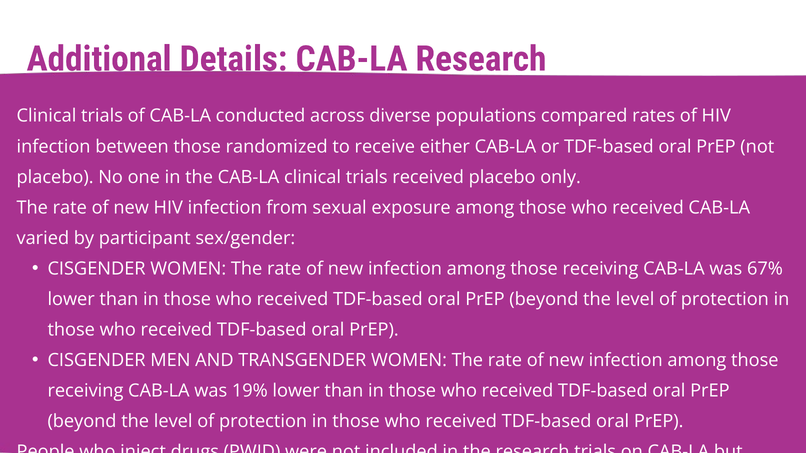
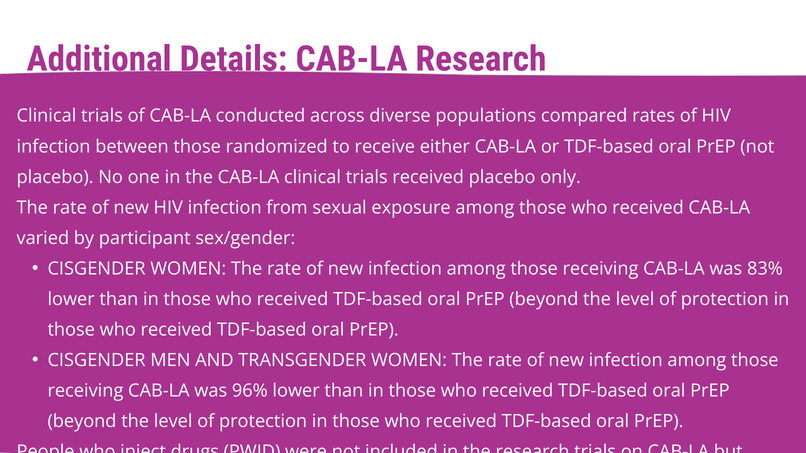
67%: 67% -> 83% (765, 269)
19%: 19% -> 96% (250, 391)
